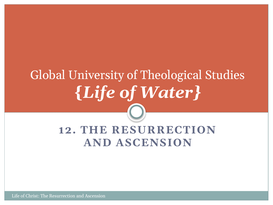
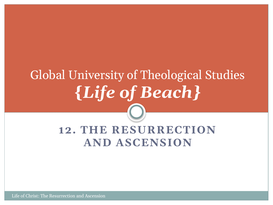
Water: Water -> Beach (170, 92)
